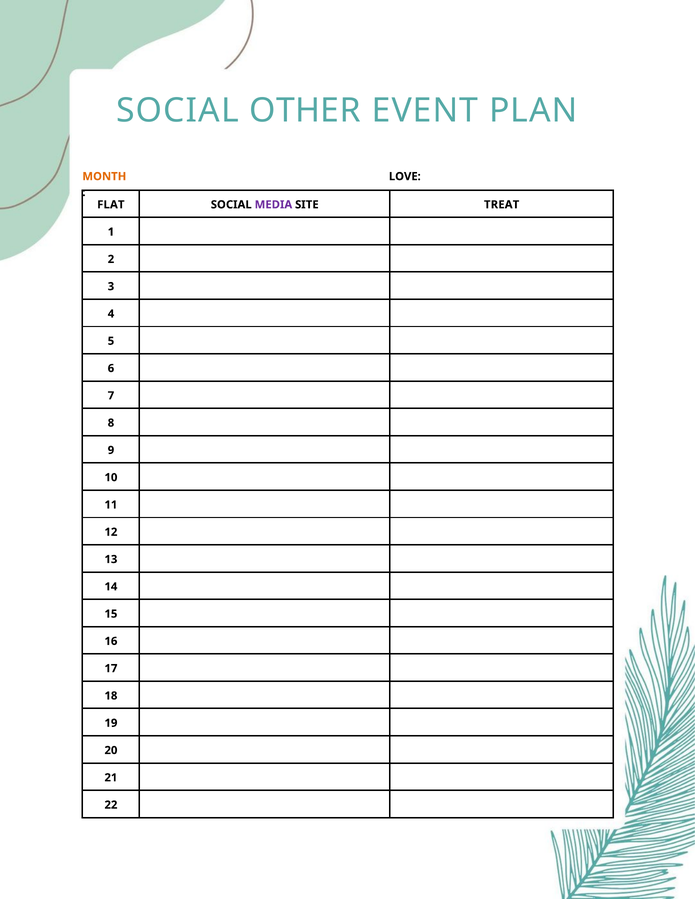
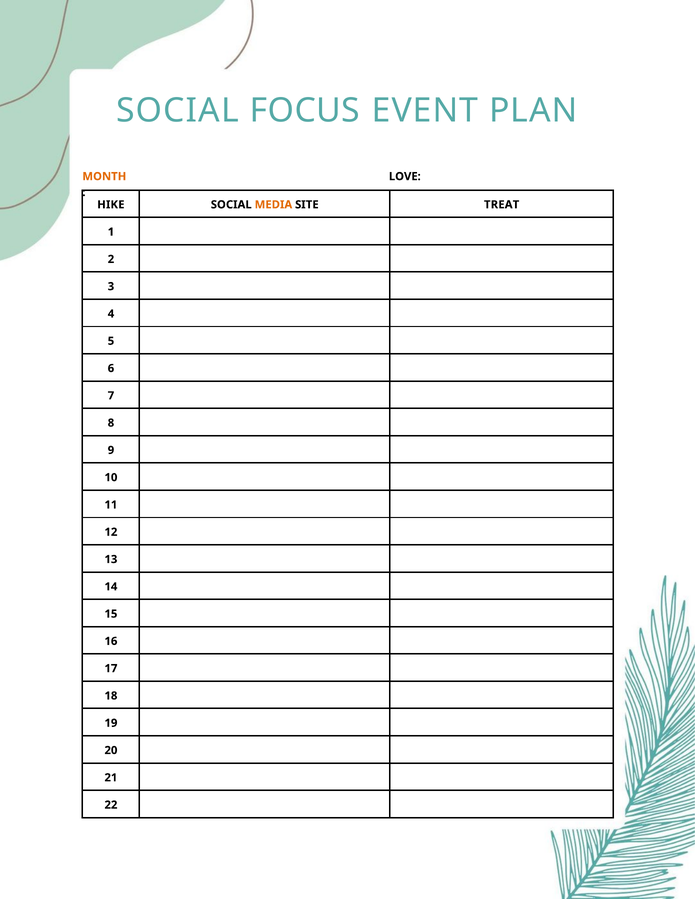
OTHER: OTHER -> FOCUS (305, 111)
FLAT: FLAT -> HIKE (111, 205)
MEDIA colour: purple -> orange (273, 205)
